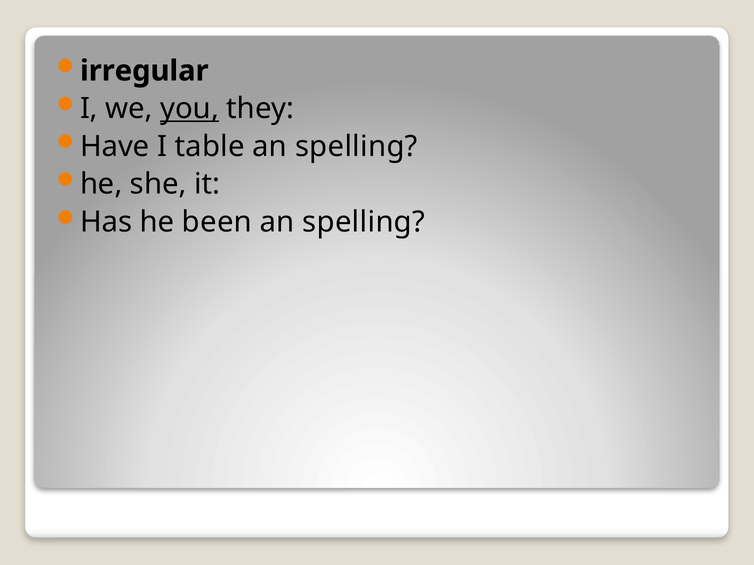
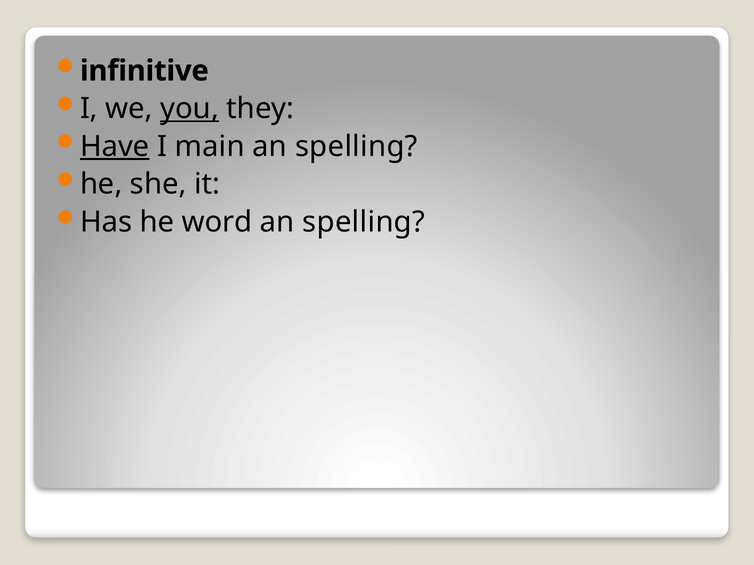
irregular: irregular -> infinitive (144, 71)
Have underline: none -> present (115, 147)
table: table -> main (210, 147)
been: been -> word (217, 222)
